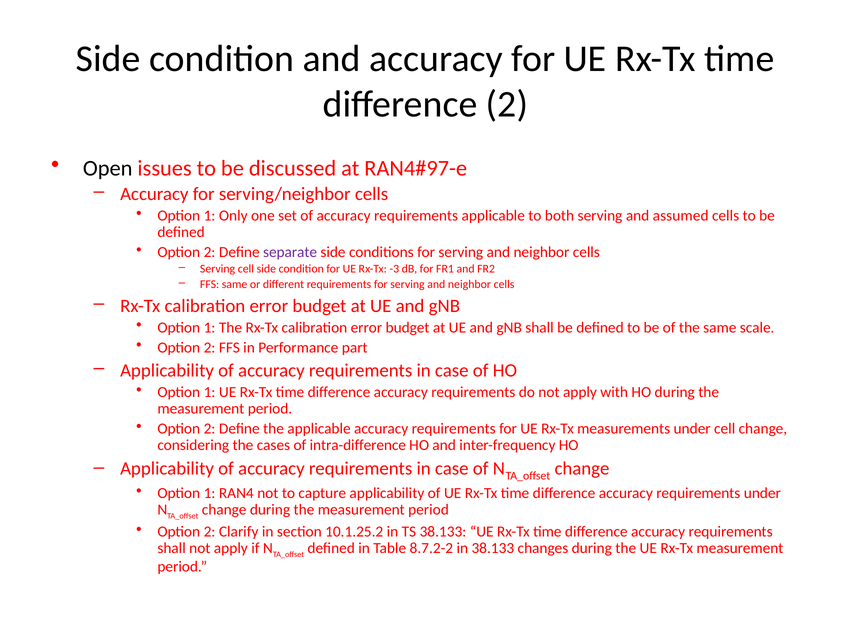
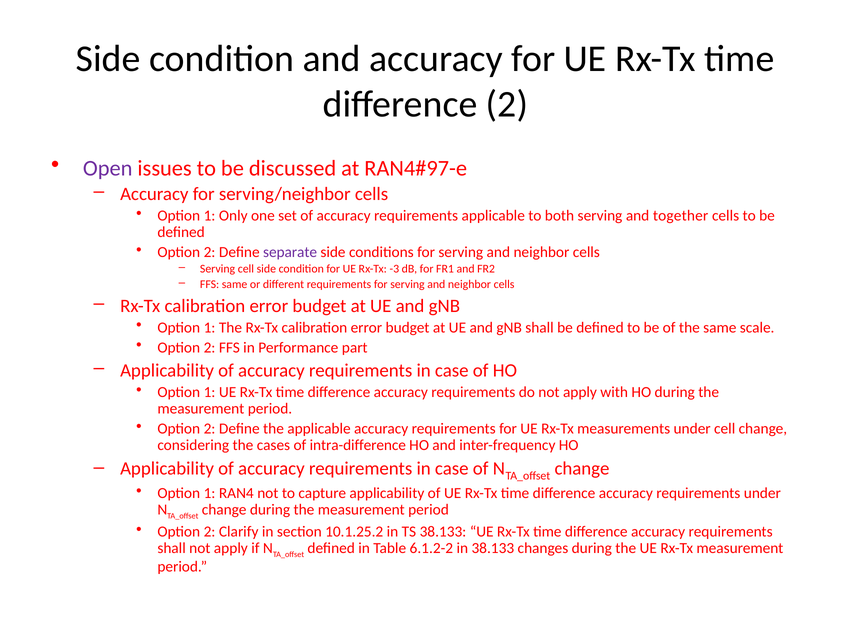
Open colour: black -> purple (108, 168)
assumed: assumed -> together (681, 216)
8.7.2-2: 8.7.2-2 -> 6.1.2-2 (431, 549)
